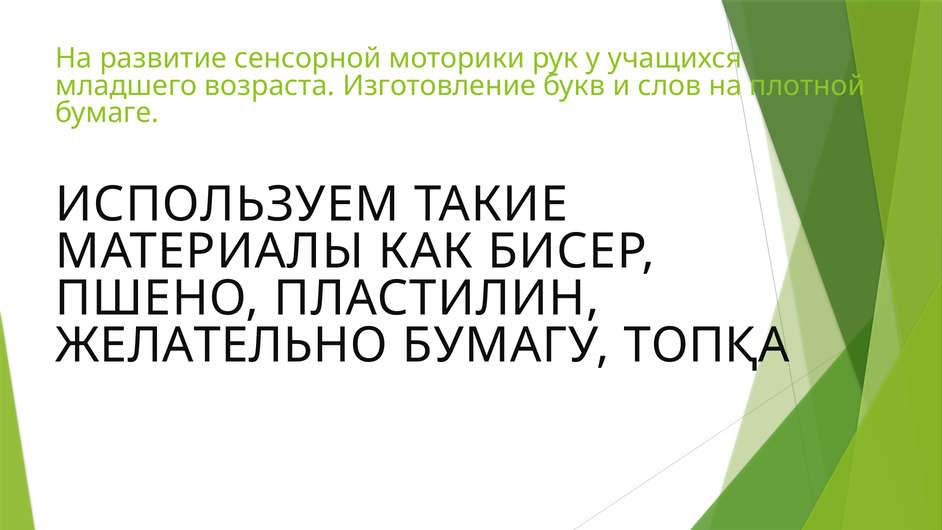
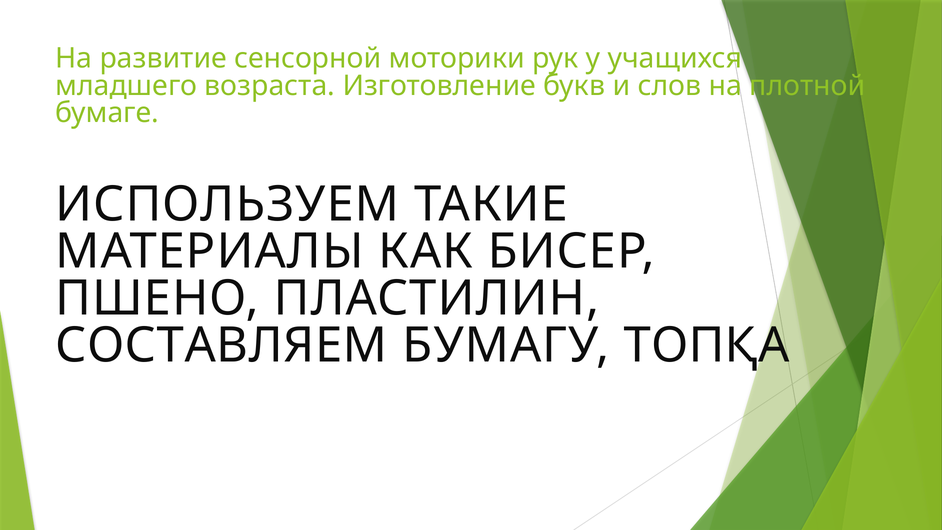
ЖЕЛАТЕЛЬНО: ЖЕЛАТЕЛЬНО -> СОСТАВЛЯЕМ (221, 346)
